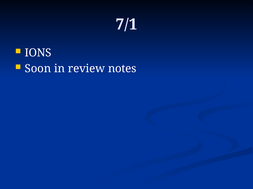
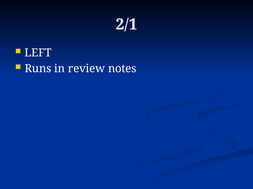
7/1: 7/1 -> 2/1 (126, 24)
IONS: IONS -> LEFT (38, 53)
Soon: Soon -> Runs (38, 69)
